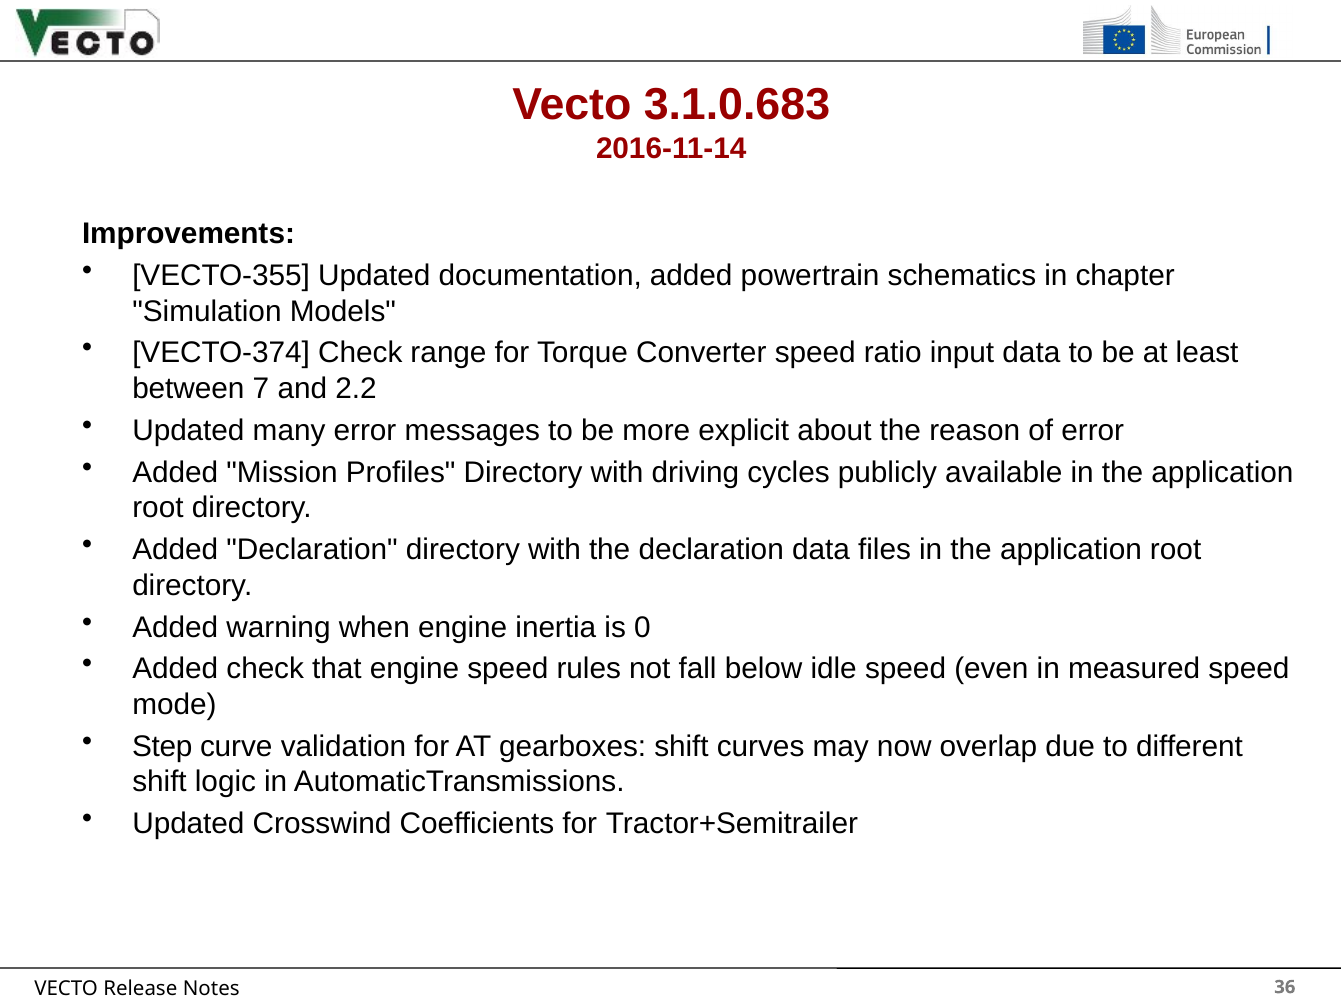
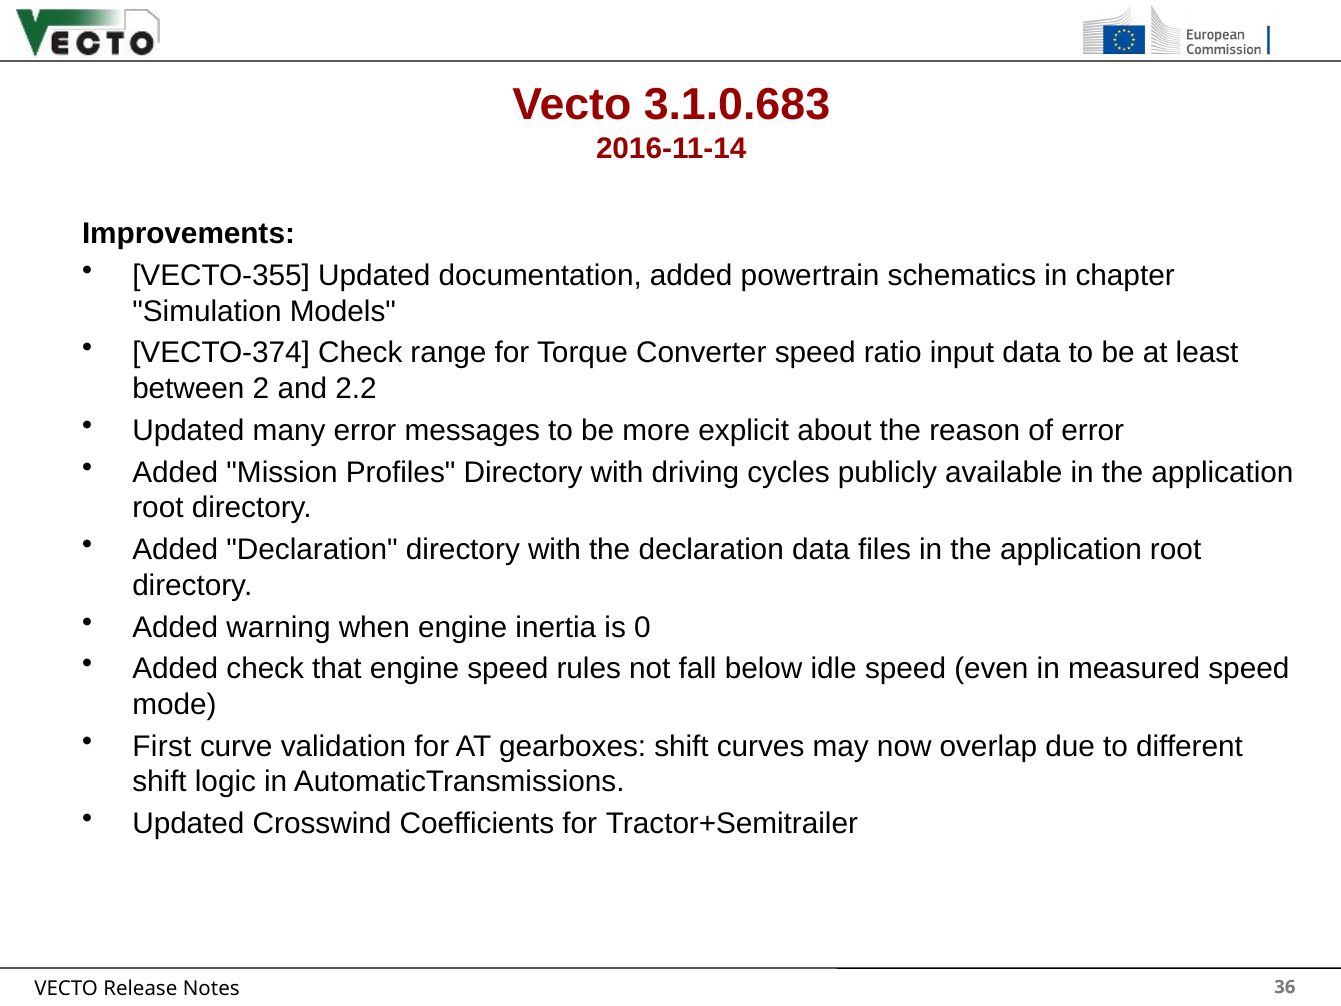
7: 7 -> 2 (261, 389)
Step: Step -> First (162, 746)
